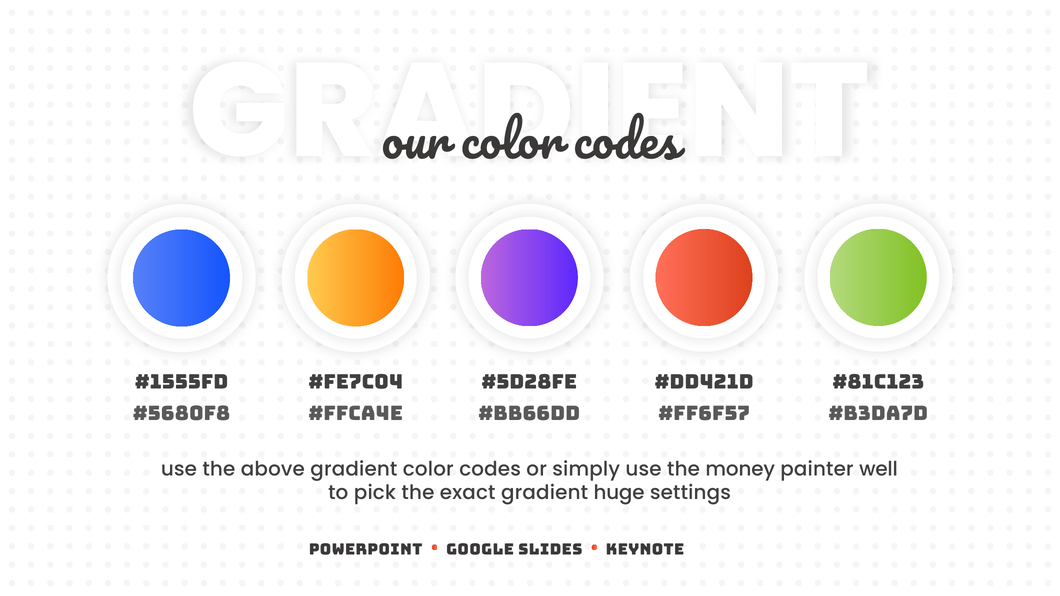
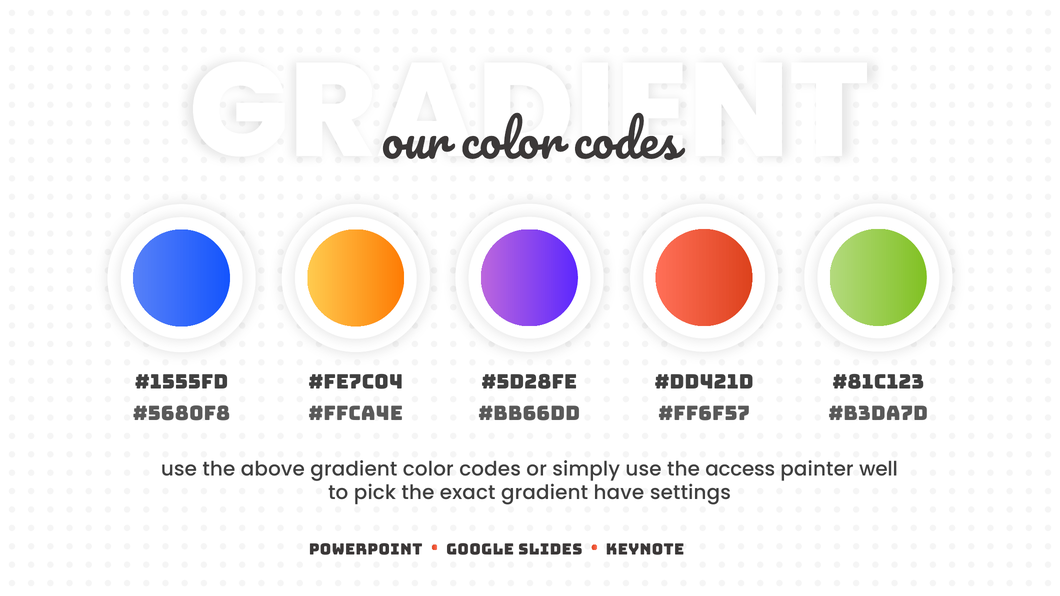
money: money -> access (740, 469)
huge: huge -> have (619, 493)
